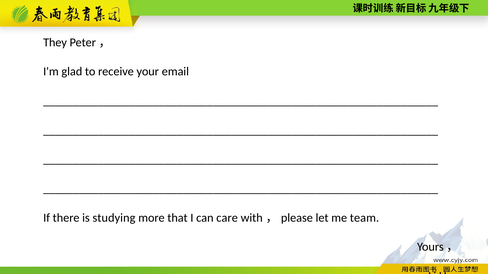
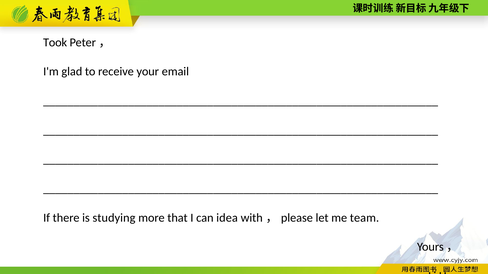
They: They -> Took (55, 42)
care: care -> idea (227, 218)
